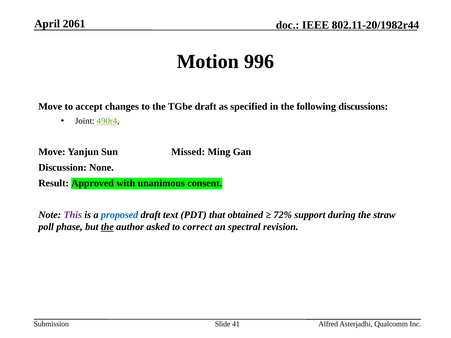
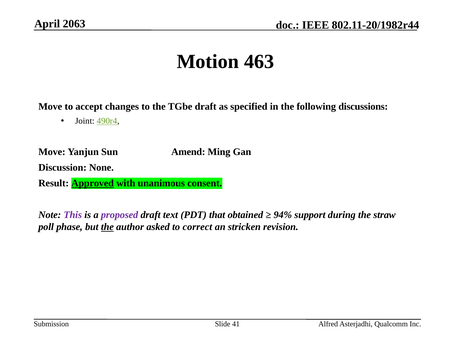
2061: 2061 -> 2063 (74, 24)
996: 996 -> 463 (259, 61)
Missed: Missed -> Amend (188, 152)
Approved underline: none -> present (93, 183)
proposed colour: blue -> purple (120, 215)
72%: 72% -> 94% (283, 215)
spectral: spectral -> stricken (244, 227)
